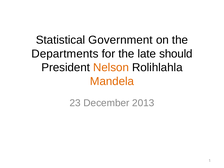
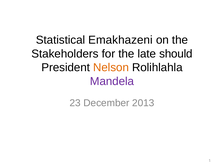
Government: Government -> Emakhazeni (120, 40)
Departments: Departments -> Stakeholders (65, 54)
Mandela colour: orange -> purple (112, 81)
